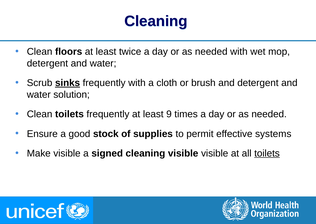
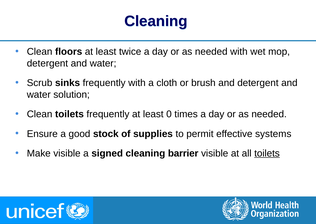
sinks underline: present -> none (68, 83)
9: 9 -> 0 (169, 114)
cleaning visible: visible -> barrier (183, 153)
